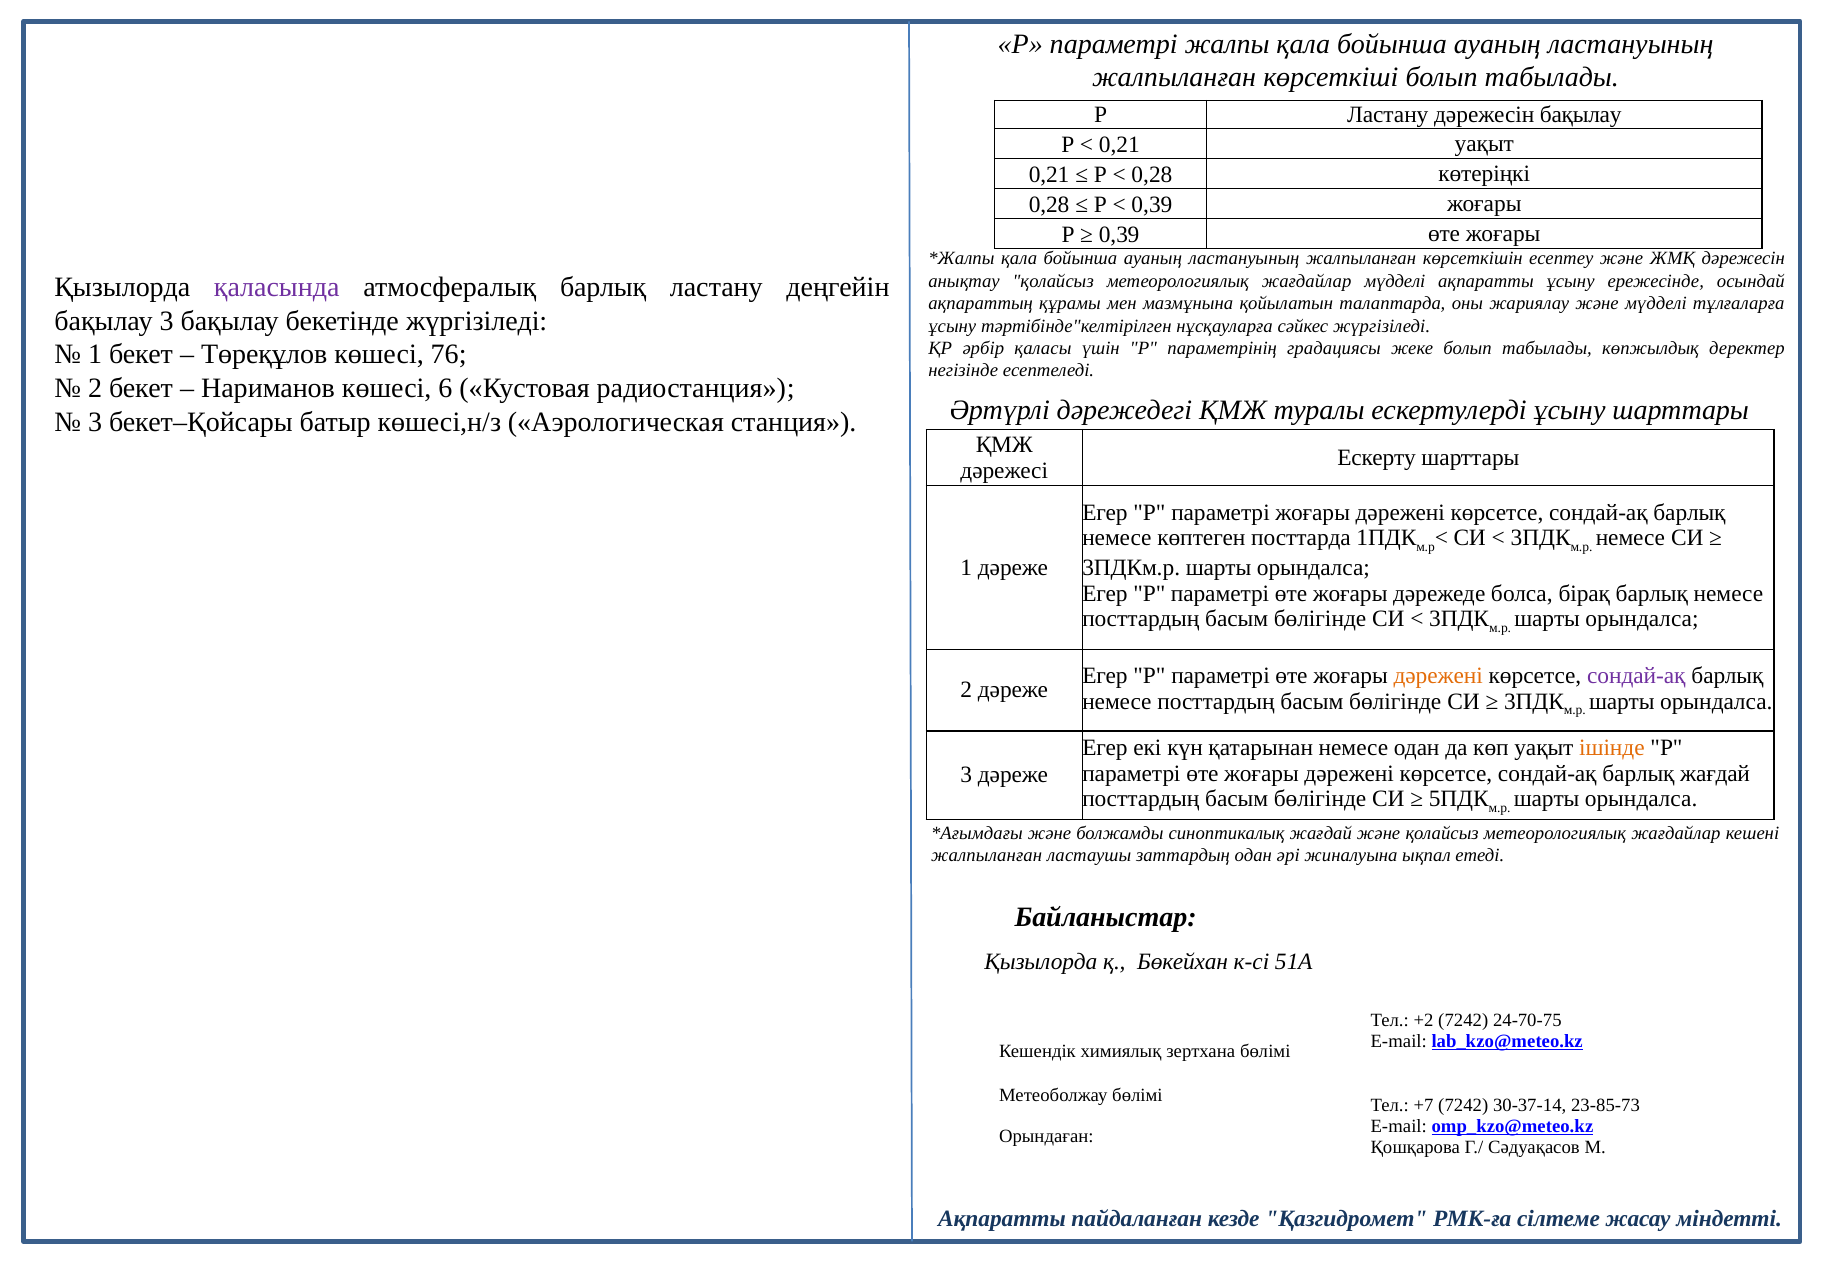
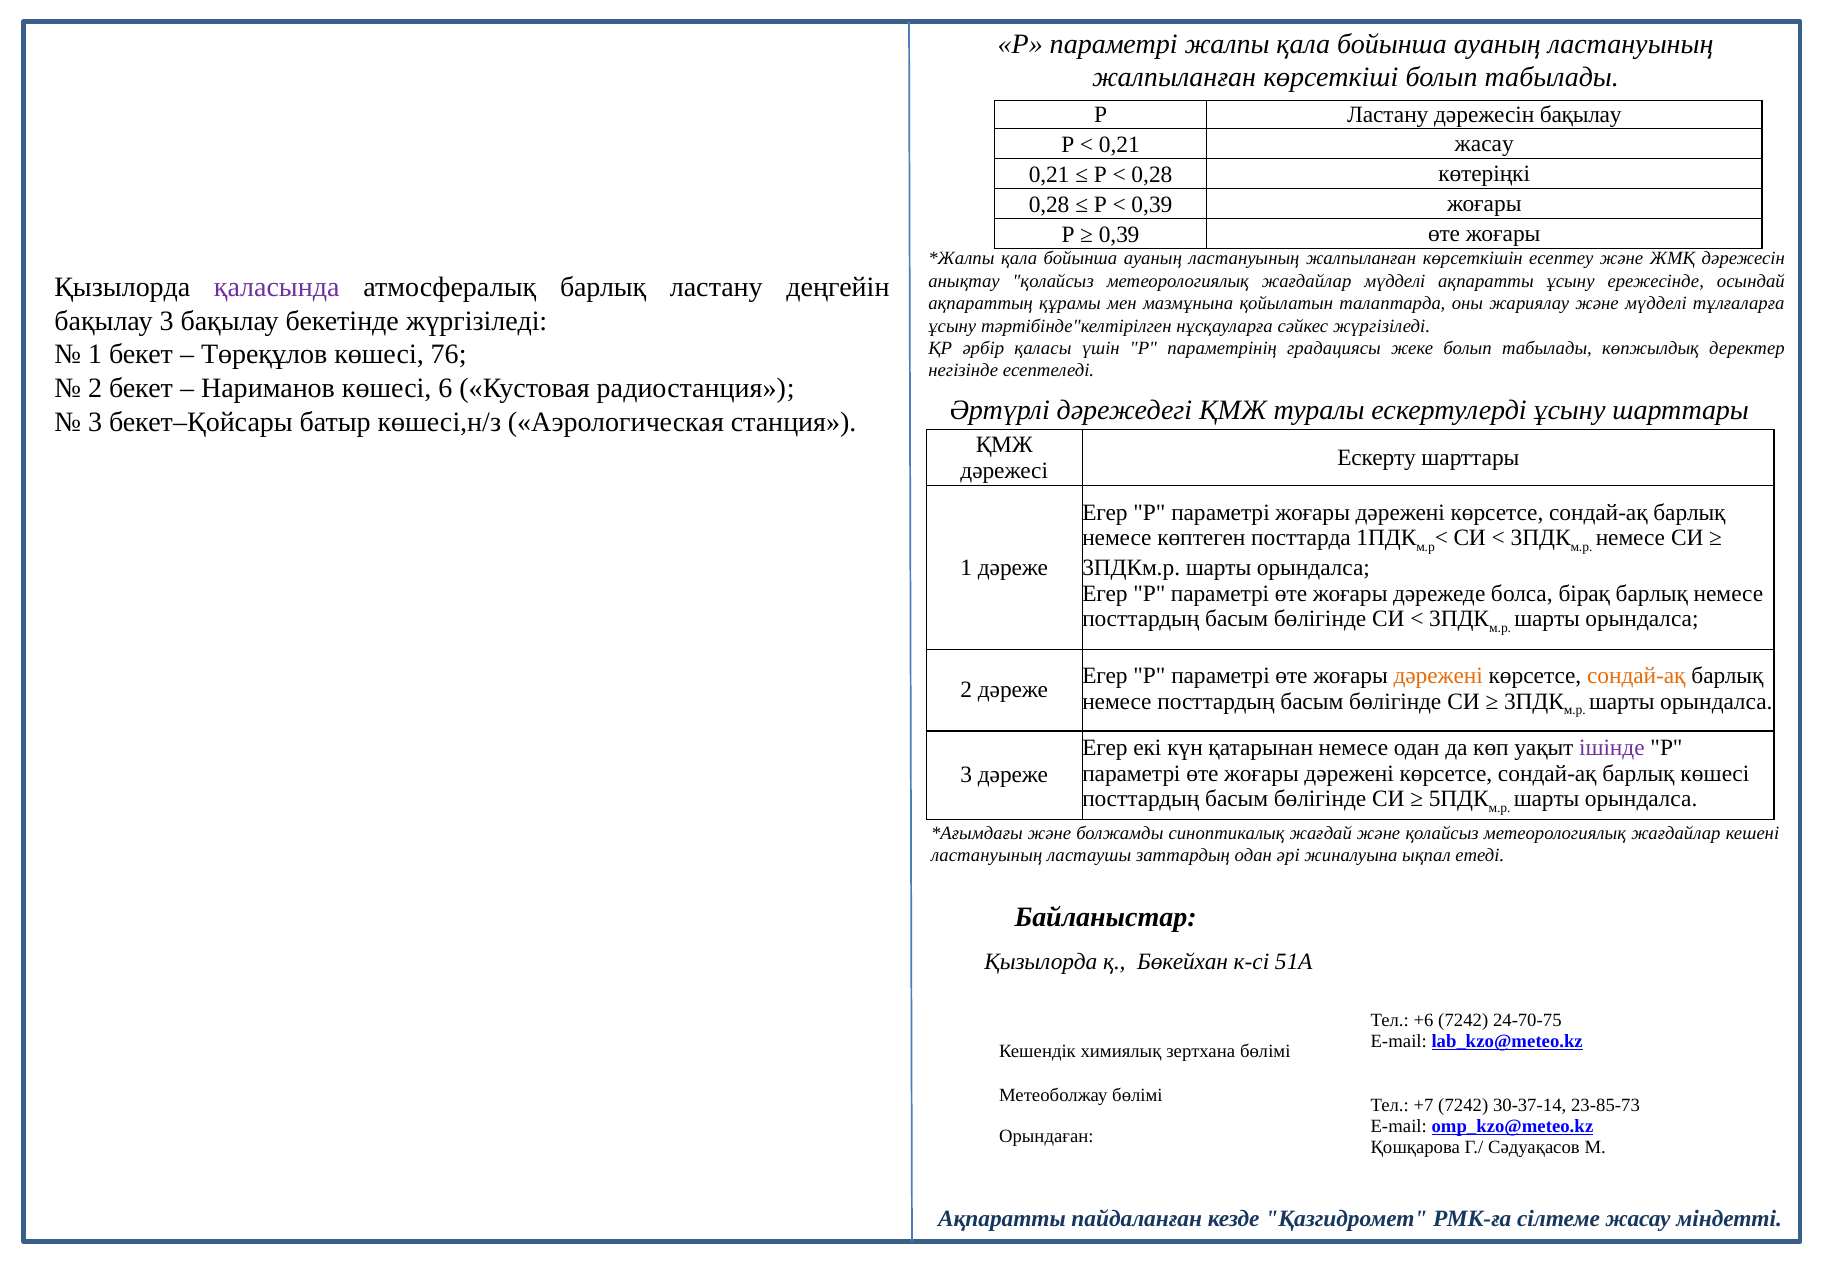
0,21 уақыт: уақыт -> жасау (1484, 144)
сондай-ақ colour: purple -> orange (1636, 675)
ішінде colour: orange -> purple (1612, 747)
барлық жағдай: жағдай -> көшесі (1715, 773)
жалпыланған: жалпыланған -> ластануының (987, 855)
+2: +2 -> +6 (1423, 1020)
